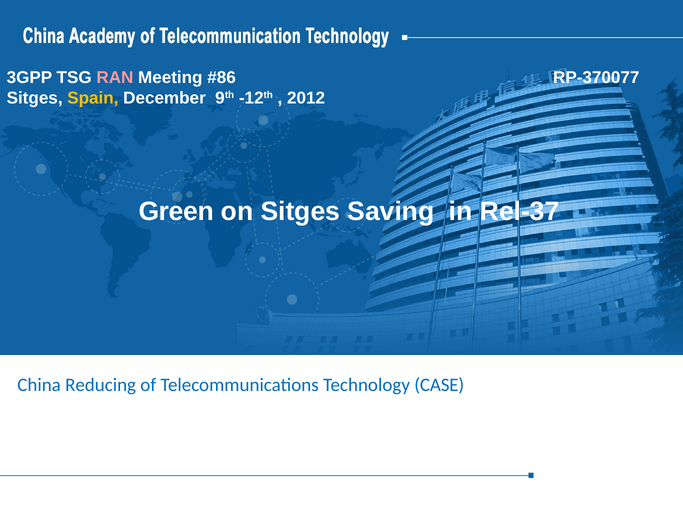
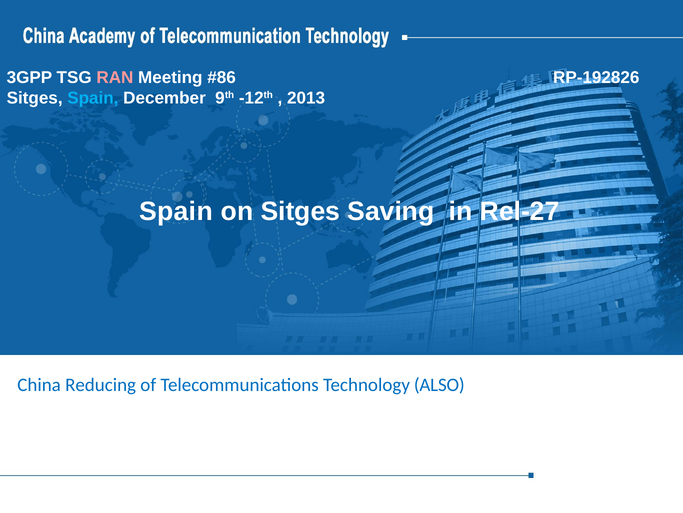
RP-370077: RP-370077 -> RP-192826 (596, 77)
Spain colour: yellow -> light blue (93, 98)
2012: 2012 -> 2013 (306, 98)
Green: Green -> Spain (176, 211)
Rel-37: Rel-37 -> Rel-27 (520, 211)
CASE: CASE -> ALSO (439, 384)
